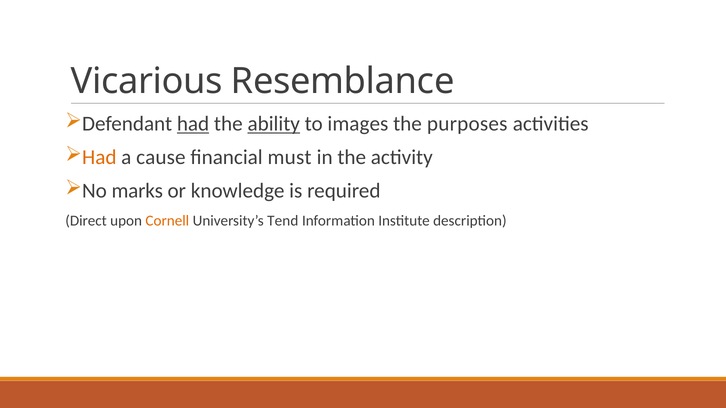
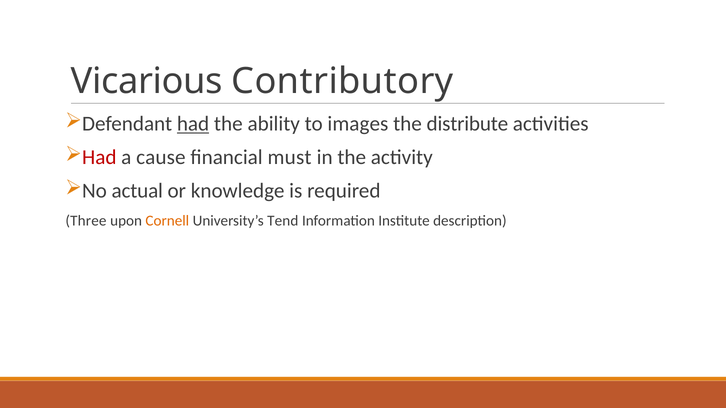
Resemblance: Resemblance -> Contributory (342, 81)
ability underline: present -> none (274, 124)
purposes: purposes -> distribute (467, 124)
Had colour: orange -> red (99, 157)
marks: marks -> actual (137, 191)
Direct: Direct -> Three (86, 221)
